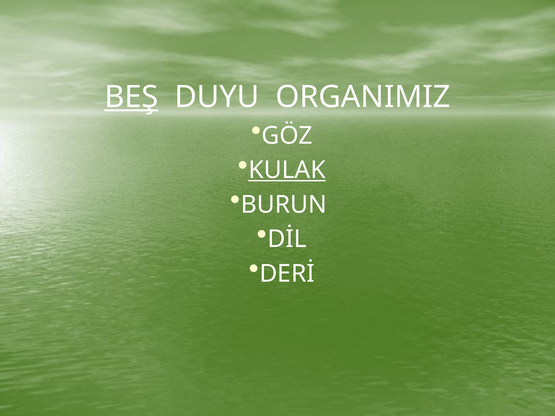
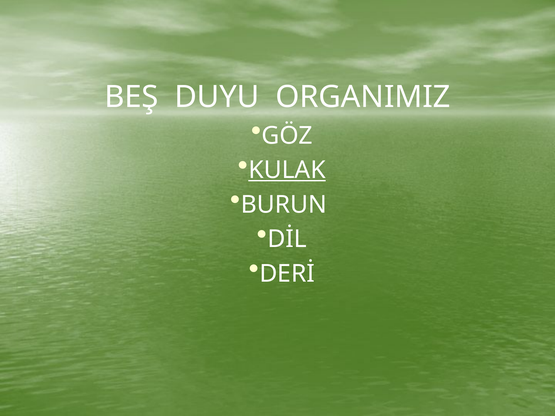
BEŞ underline: present -> none (131, 97)
